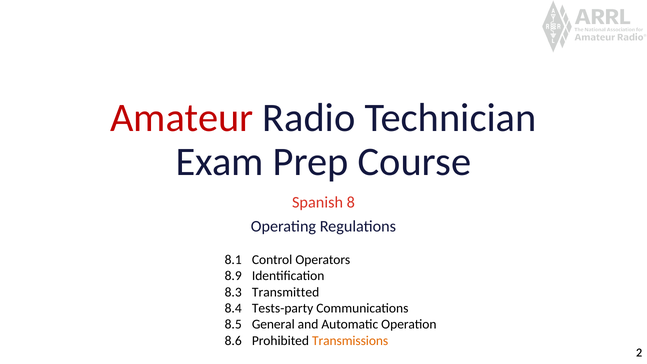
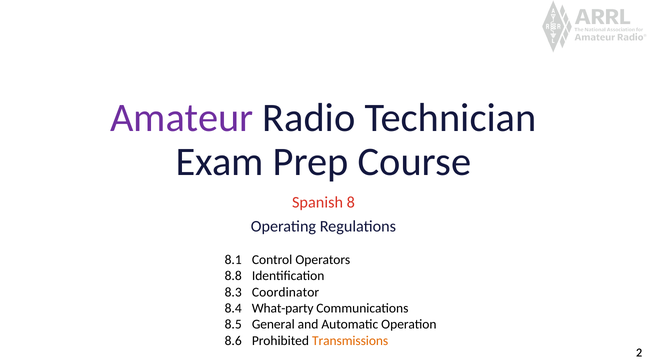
Amateur colour: red -> purple (182, 118)
8.9: 8.9 -> 8.8 (233, 276)
Transmitted: Transmitted -> Coordinator (286, 292)
Tests-party: Tests-party -> What-party (283, 308)
